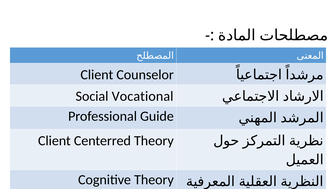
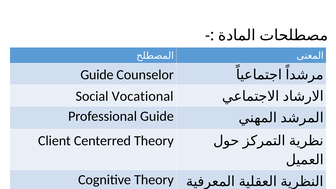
Client: Client -> Guide (97, 75)
